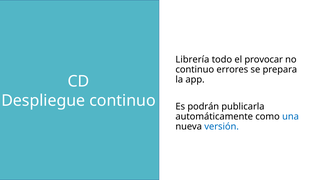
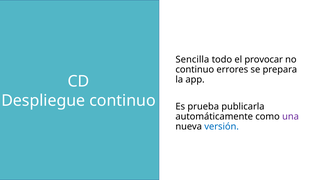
Librería: Librería -> Sencilla (192, 59)
podrán: podrán -> prueba (203, 106)
una colour: blue -> purple (290, 116)
